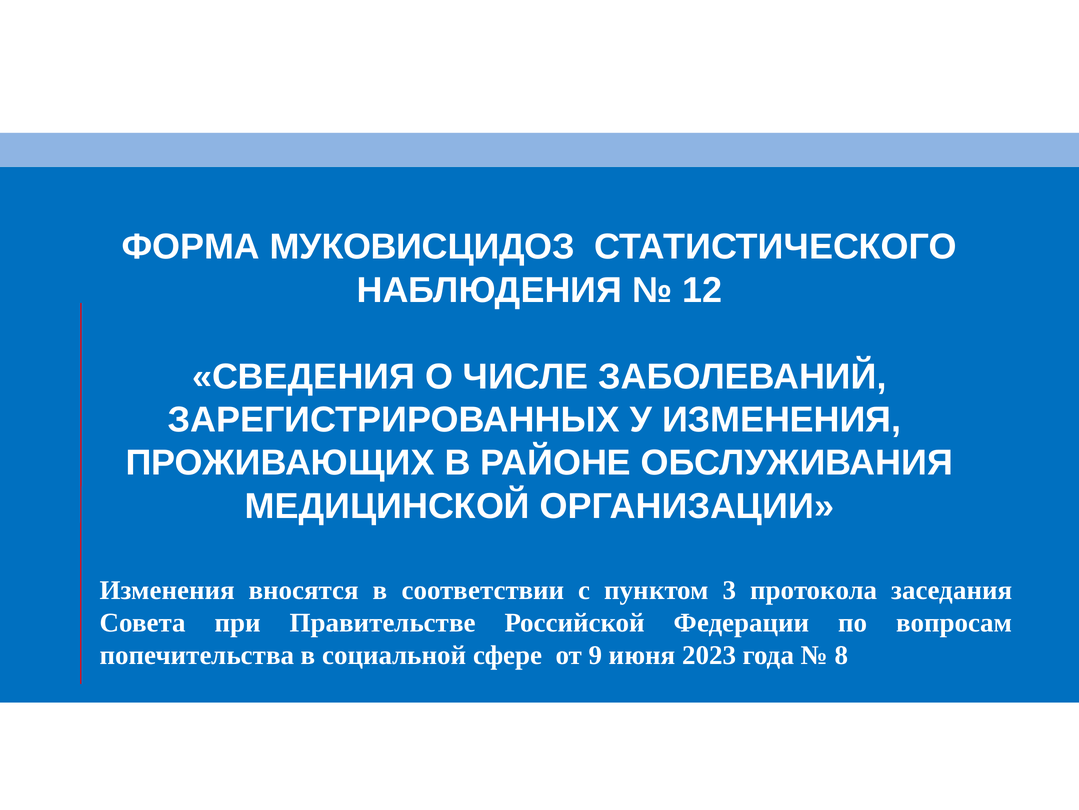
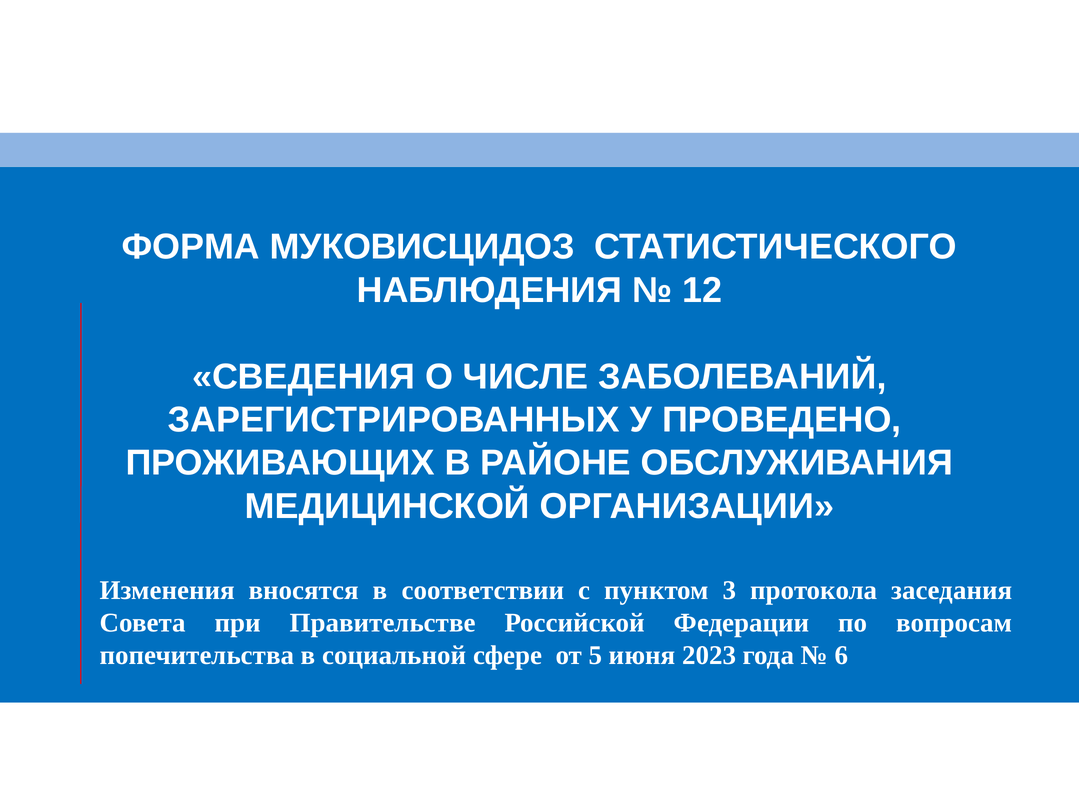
У ИЗМЕНЕНИЯ: ИЗМЕНЕНИЯ -> ПРОВЕДЕНО (782, 419)
9: 9 -> 5 (596, 655)
8: 8 -> 6 (841, 655)
